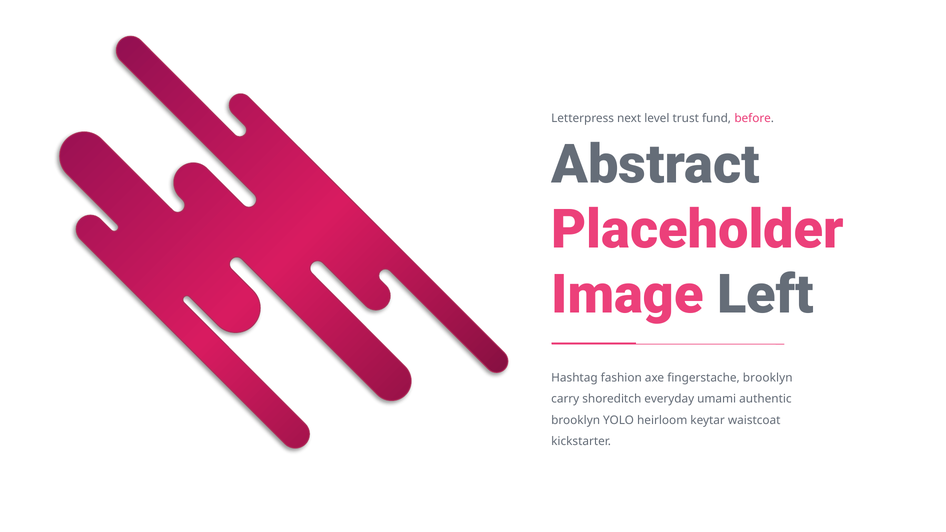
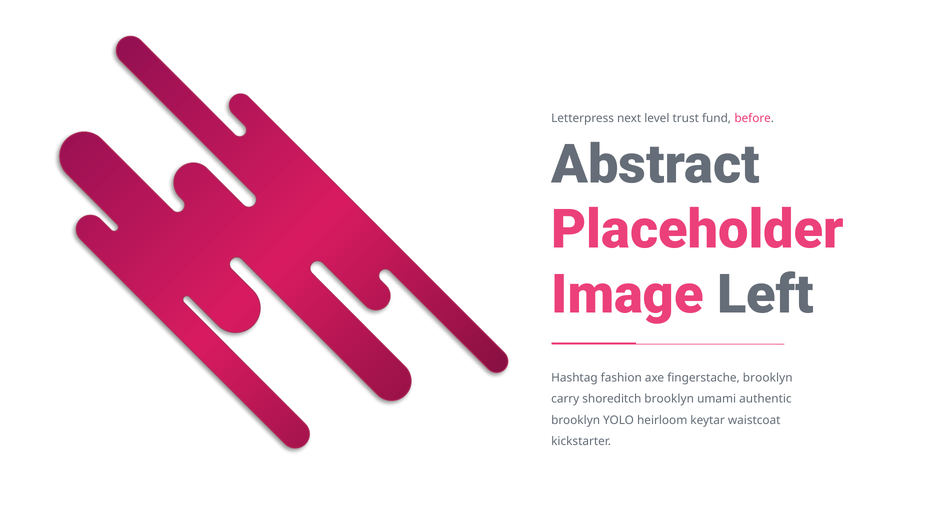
shoreditch everyday: everyday -> brooklyn (669, 399)
